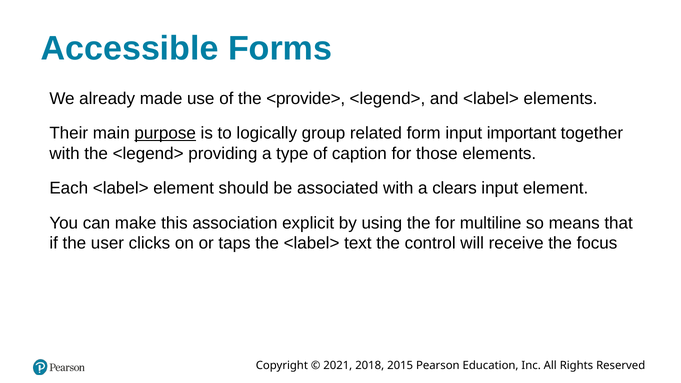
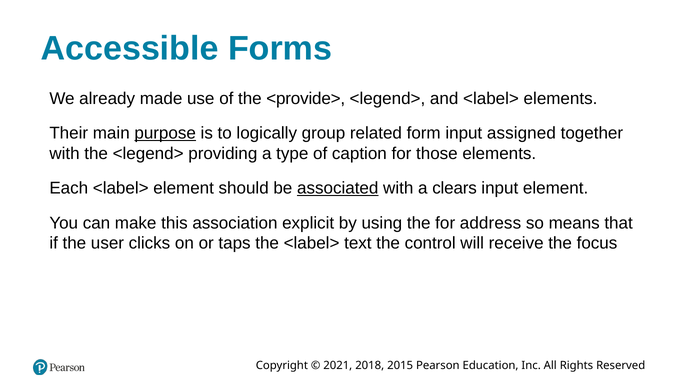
important: important -> assigned (521, 133)
associated underline: none -> present (338, 188)
multiline: multiline -> address (490, 223)
